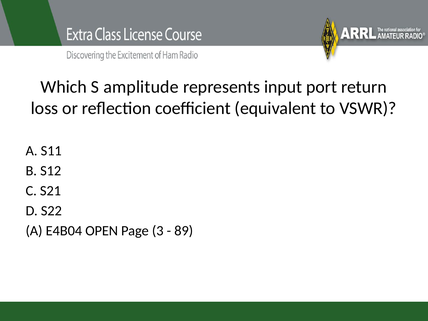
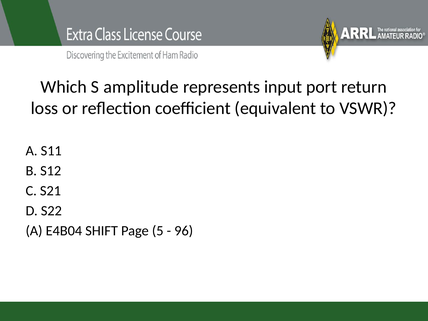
OPEN: OPEN -> SHIFT (102, 231)
3: 3 -> 5 (158, 231)
89: 89 -> 96 (184, 231)
